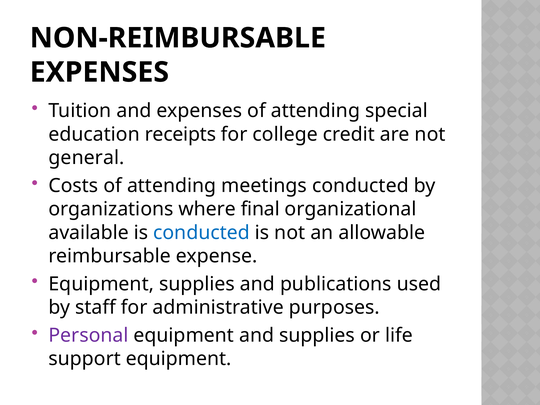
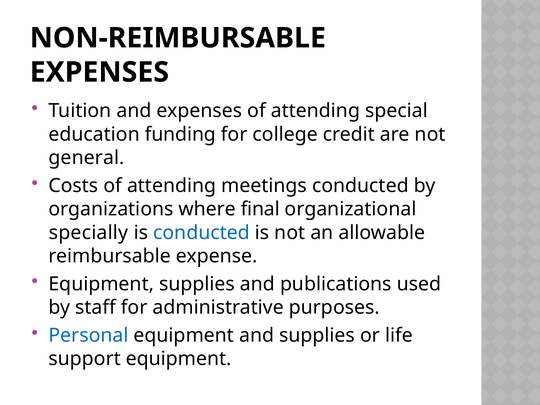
receipts: receipts -> funding (180, 134)
available: available -> specially (88, 233)
Personal colour: purple -> blue (89, 335)
